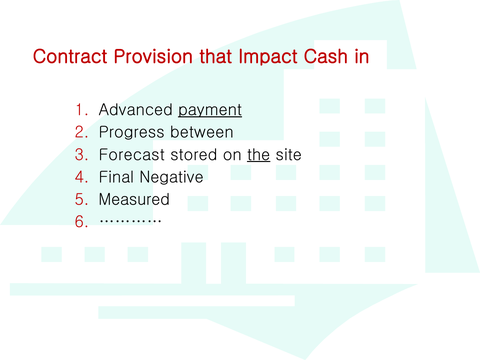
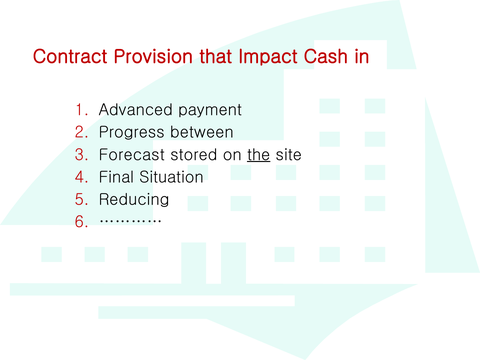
payment underline: present -> none (210, 110)
Negative: Negative -> Situation (171, 177)
Measured: Measured -> Reducing (134, 200)
